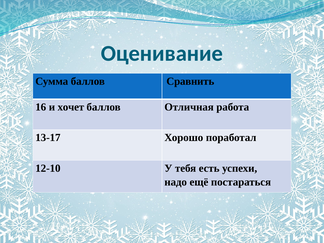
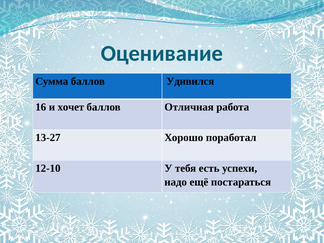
Сравнить: Сравнить -> Удивился (190, 81)
13-17: 13-17 -> 13-27 (48, 138)
